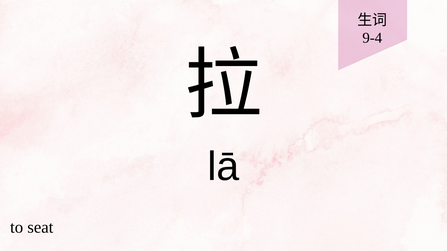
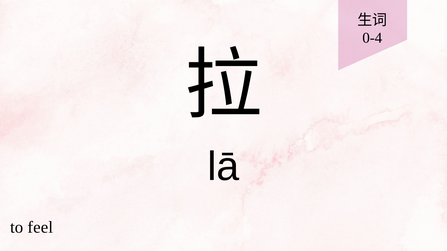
9-4: 9-4 -> 0-4 (372, 38)
seat: seat -> feel (40, 228)
